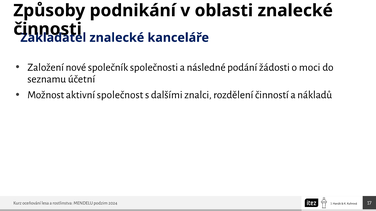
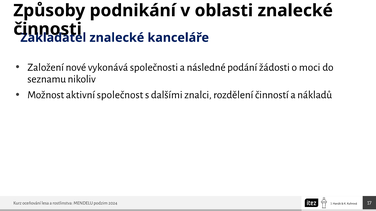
společník: společník -> vykonává (108, 67)
účetní: účetní -> nikoliv (82, 79)
